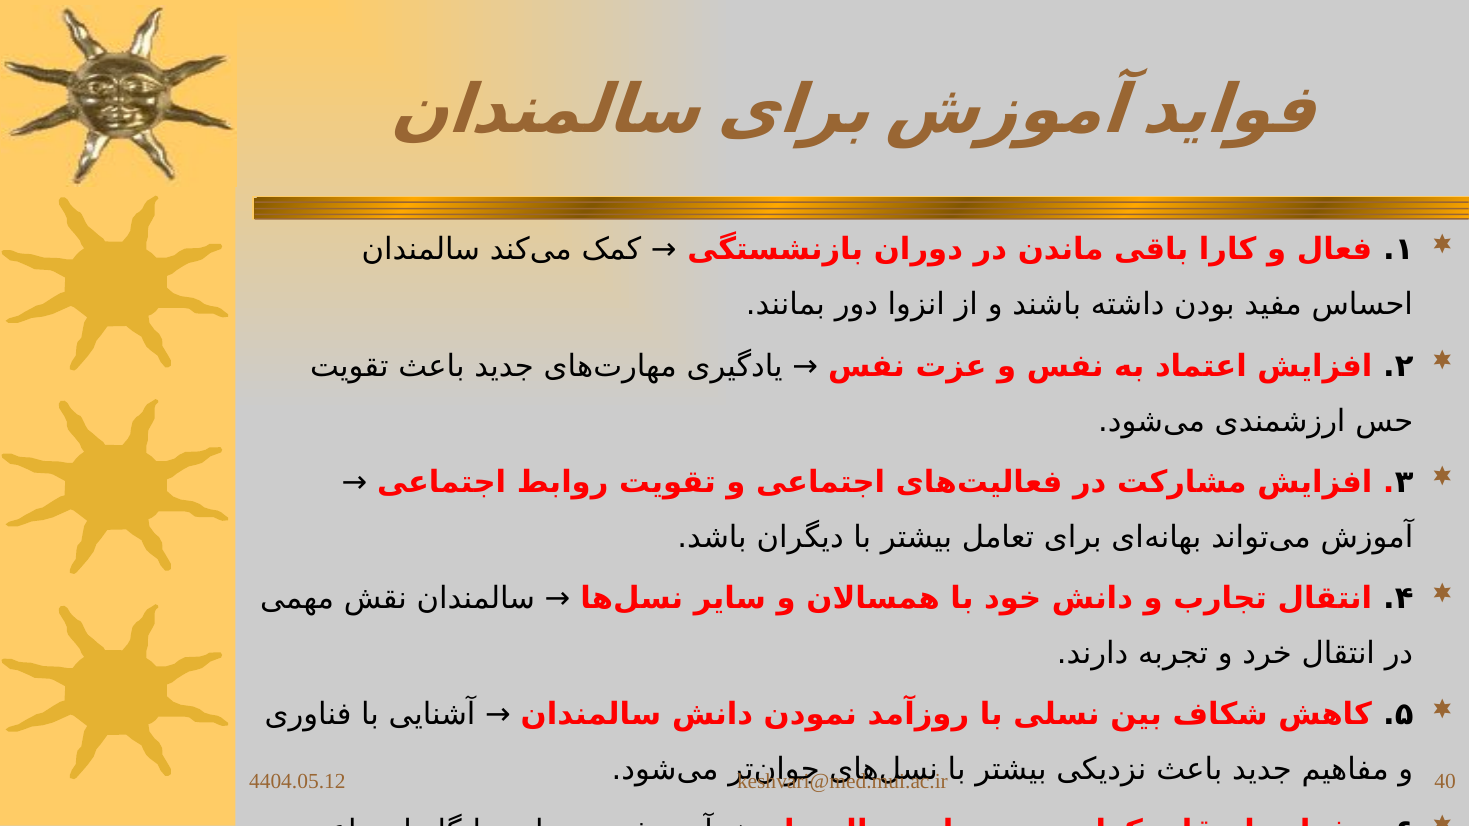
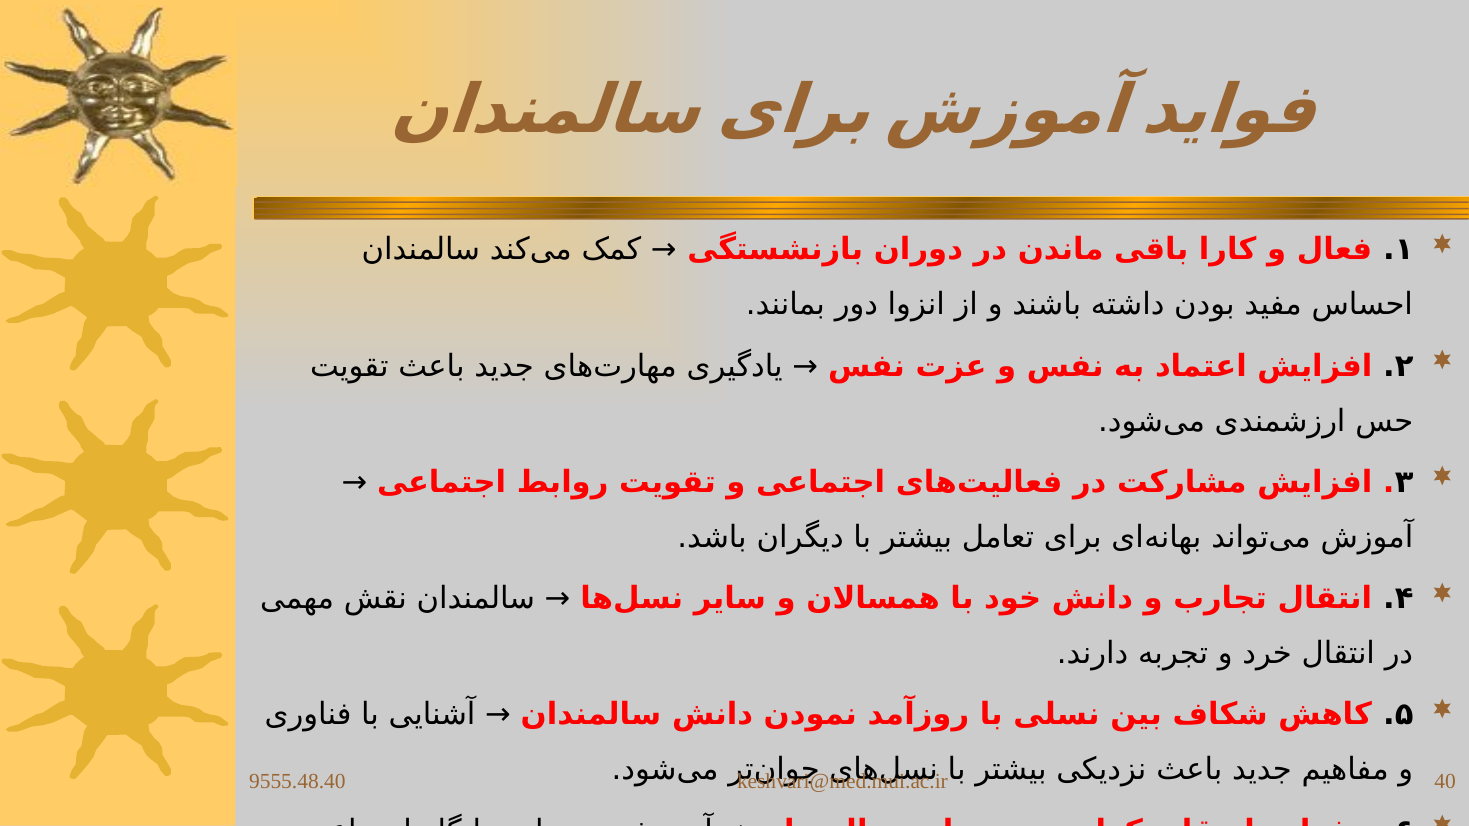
4404.05.12: 4404.05.12 -> 9555.48.40 (297, 782)
